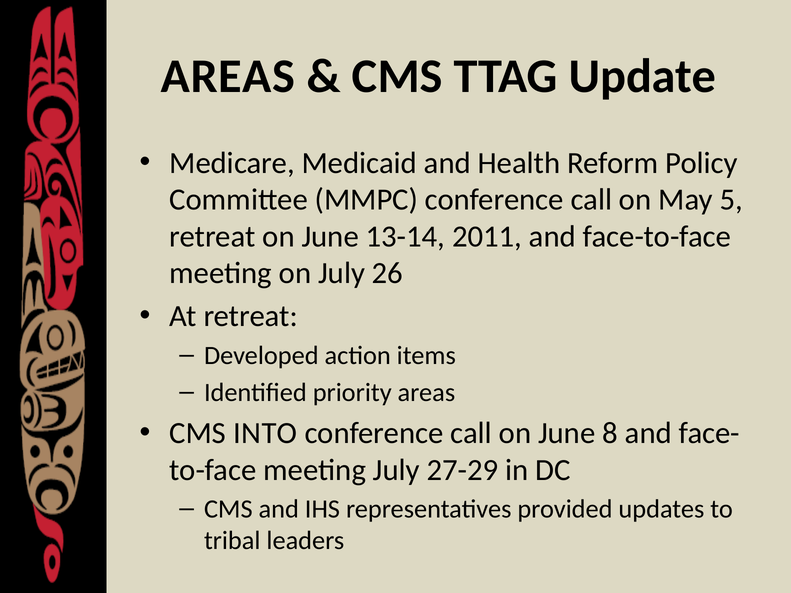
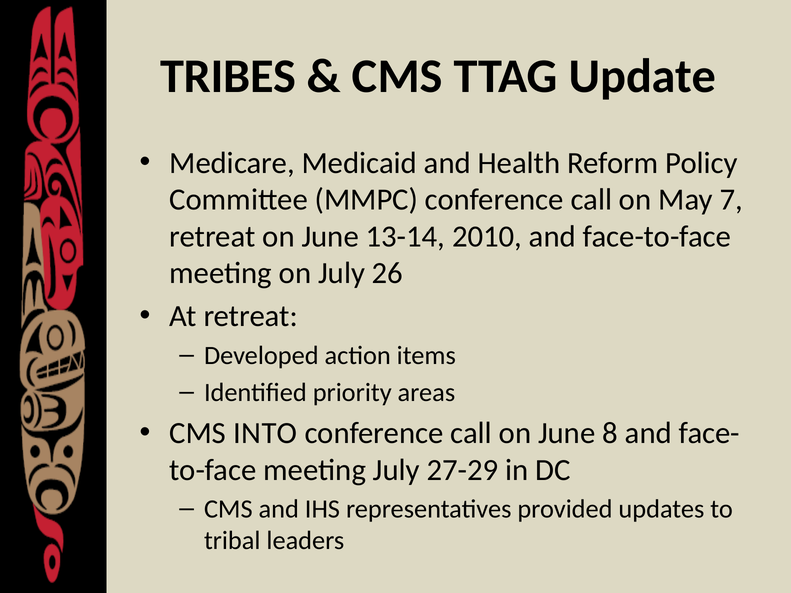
AREAS: AREAS -> TRIBES (228, 77)
5: 5 -> 7 (731, 200)
2011: 2011 -> 2010 (487, 237)
